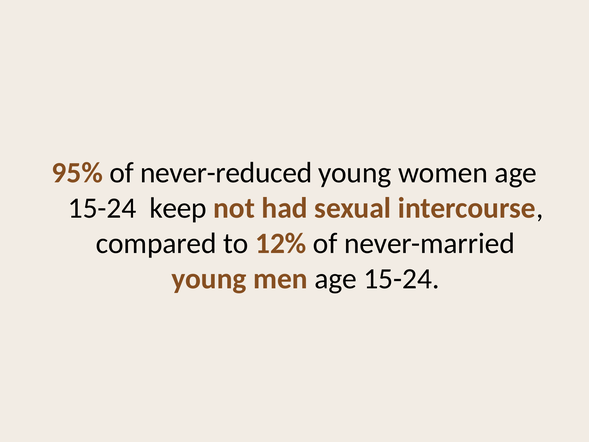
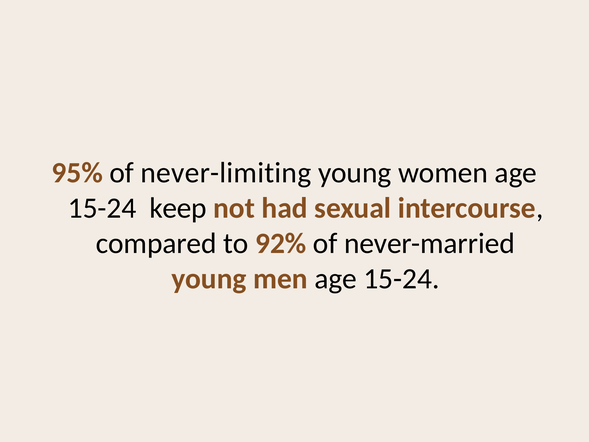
never-reduced: never-reduced -> never-limiting (226, 173)
12%: 12% -> 92% (281, 243)
